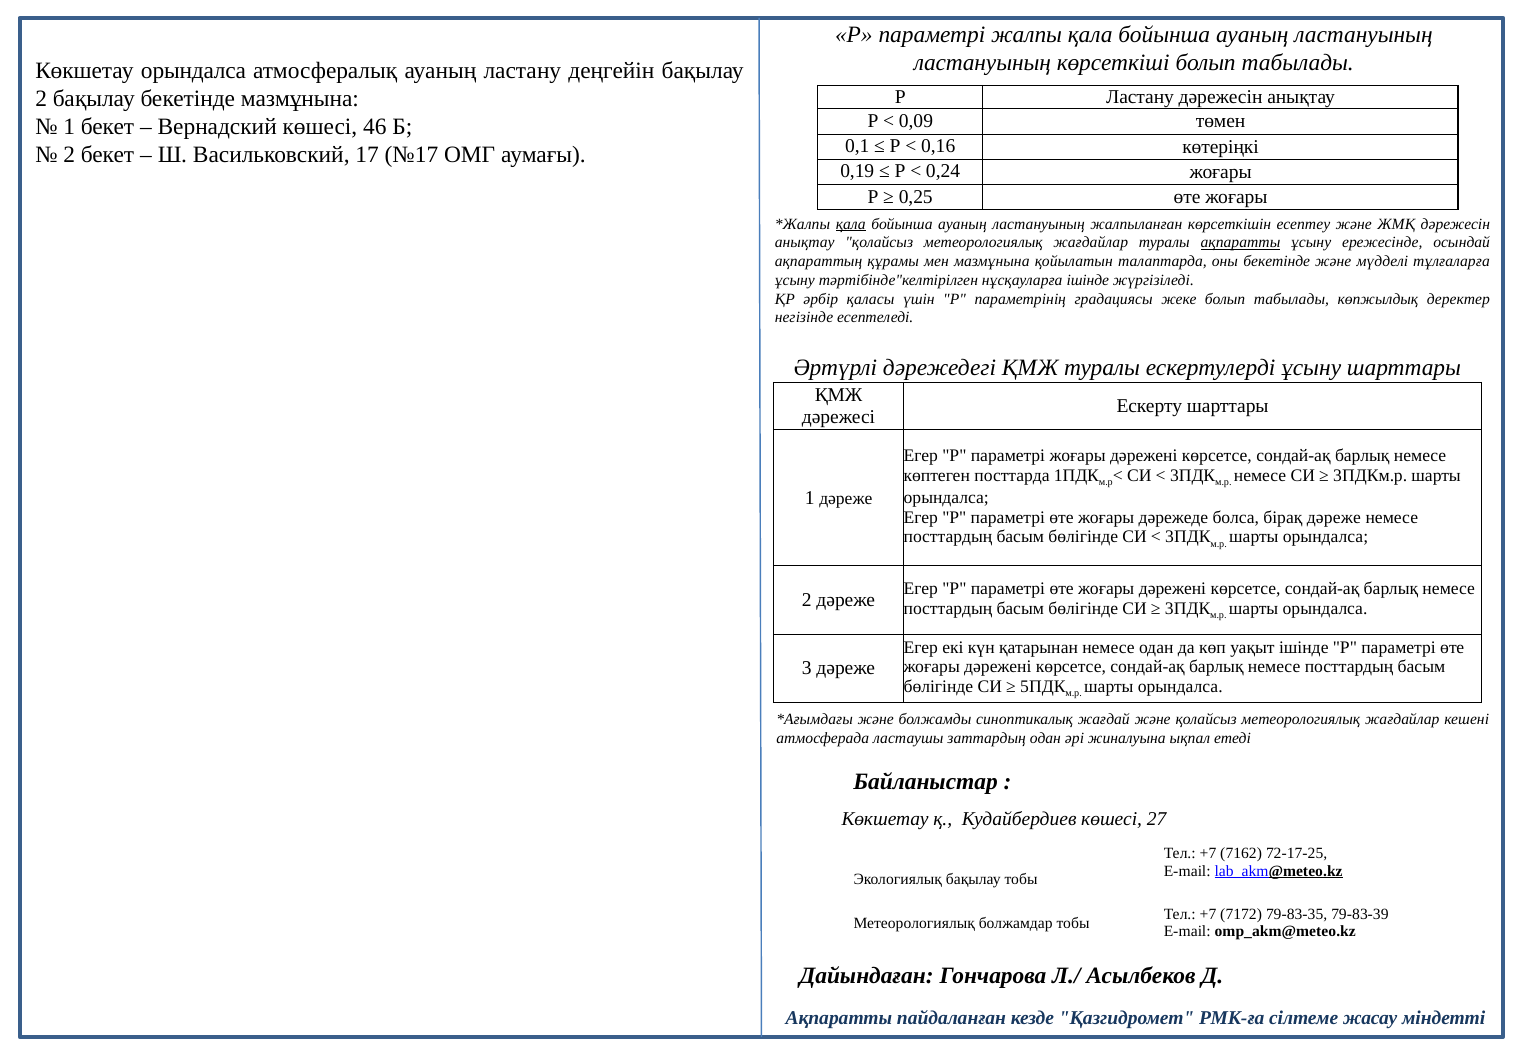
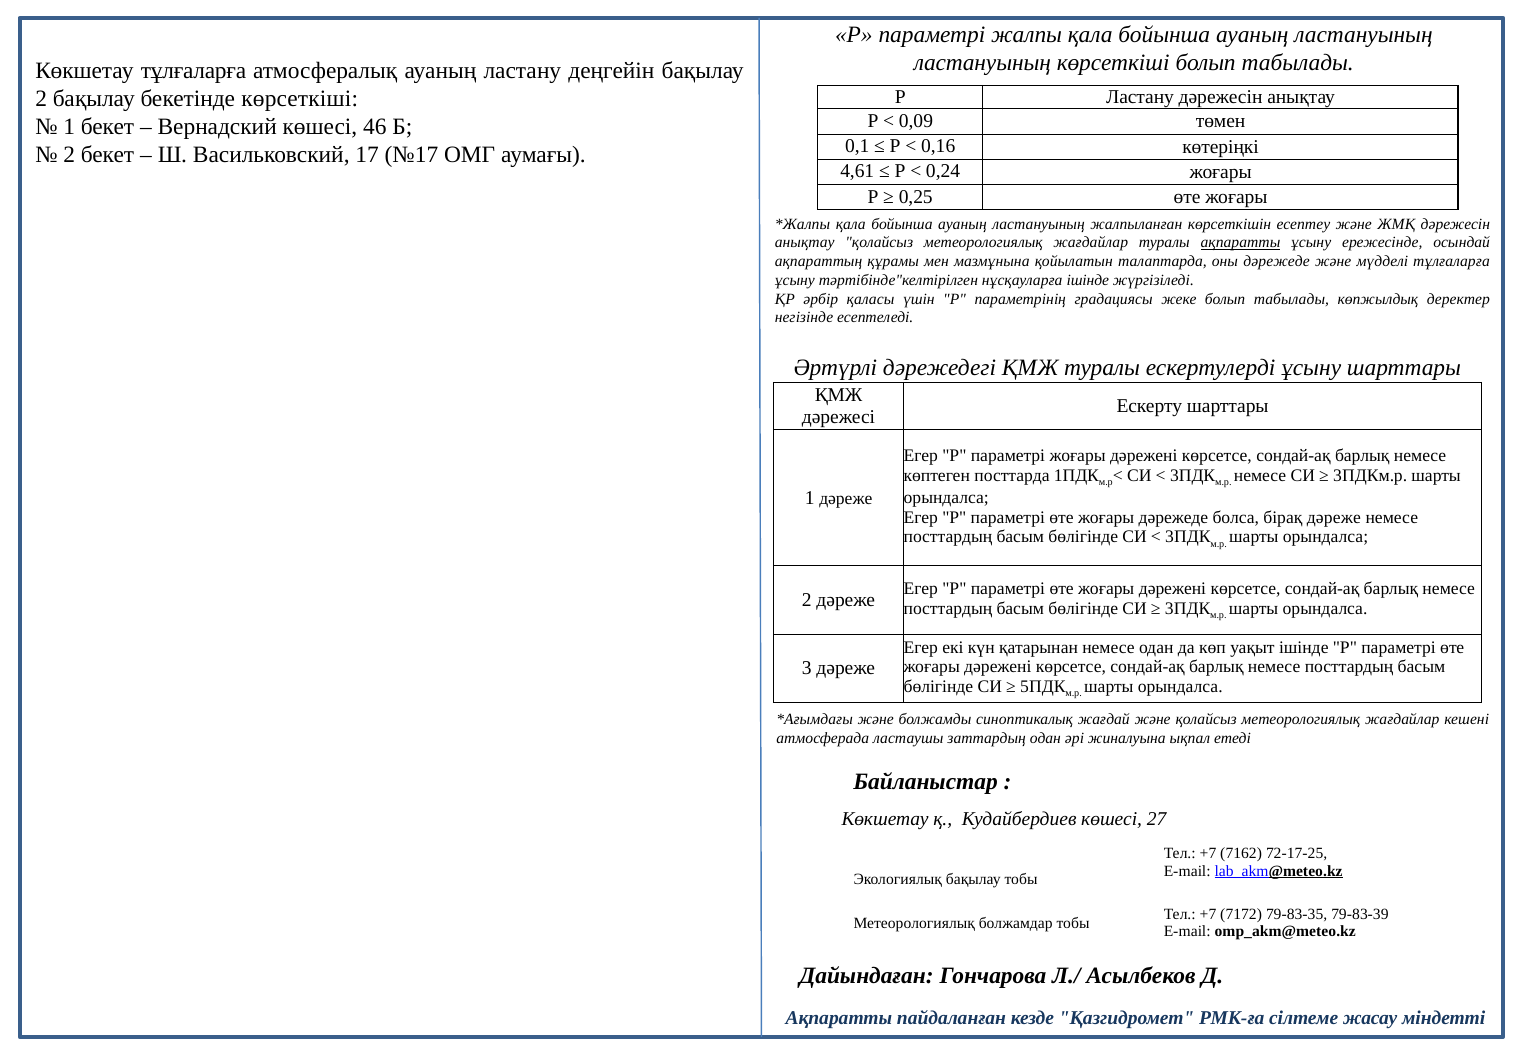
Көкшетау орындалса: орындалса -> тұлғаларға (194, 70)
бекетінде мазмұнына: мазмұнына -> көрсеткіші (300, 99)
0,19: 0,19 -> 4,61 (857, 171)
қала underline: present -> none (851, 224)
оны бекетінде: бекетінде -> дәрежеде (1277, 261)
